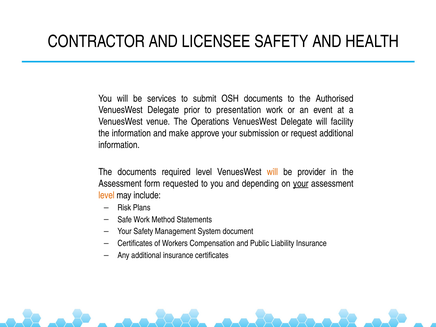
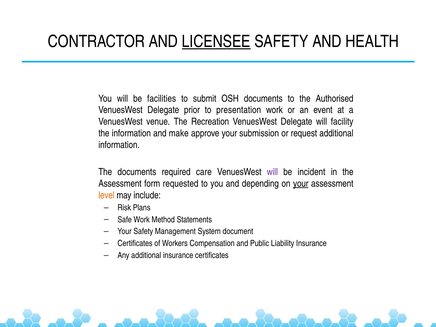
LICENSEE underline: none -> present (216, 42)
services: services -> facilities (162, 98)
Operations: Operations -> Recreation (210, 122)
required level: level -> care (204, 172)
will colour: orange -> purple (272, 172)
provider: provider -> incident (311, 172)
